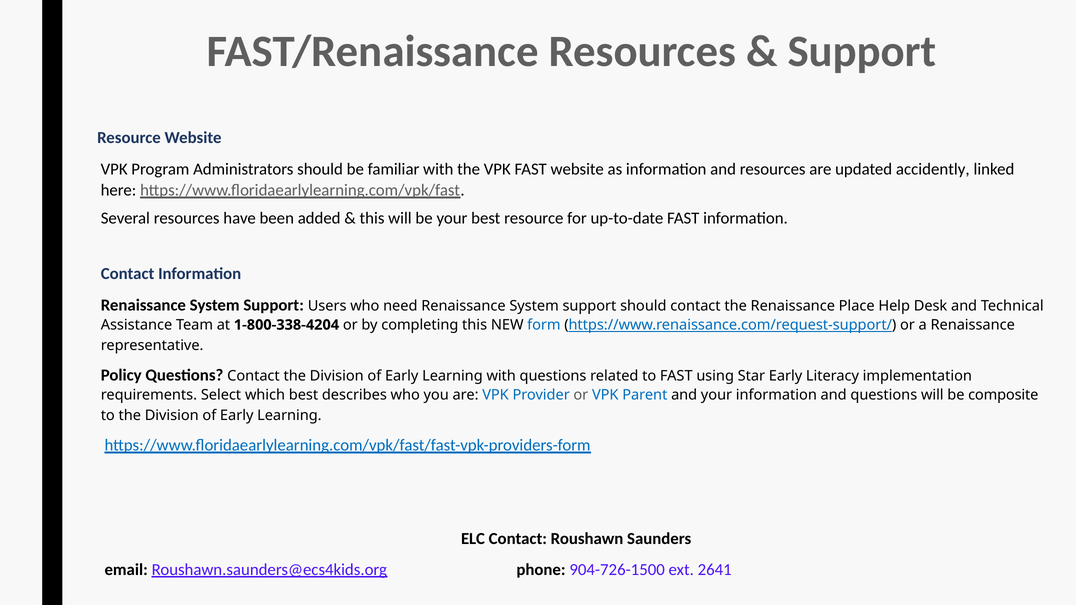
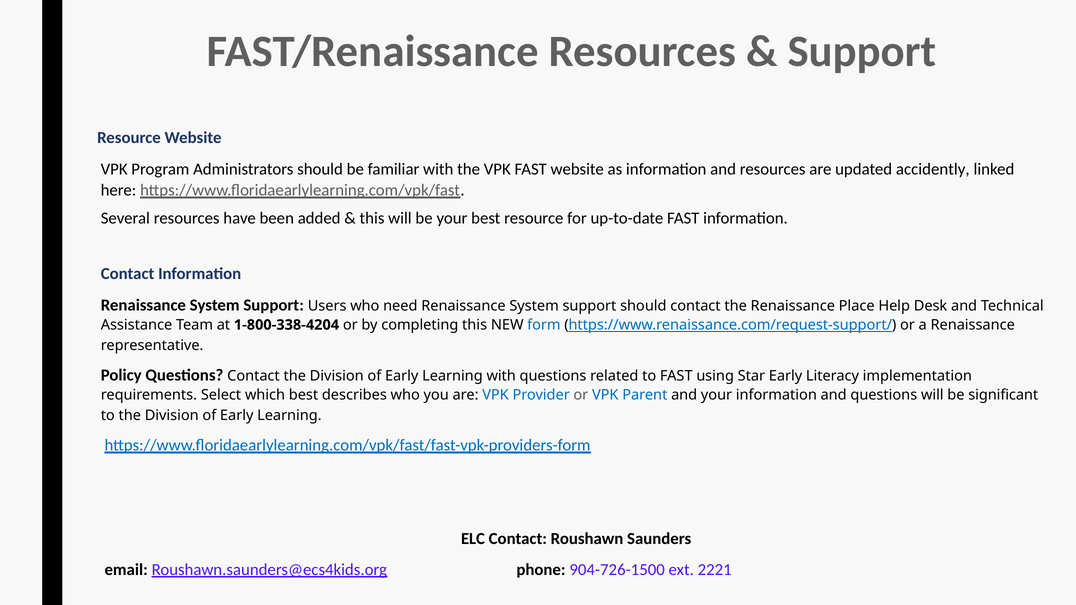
composite: composite -> significant (1003, 395)
2641: 2641 -> 2221 (715, 570)
